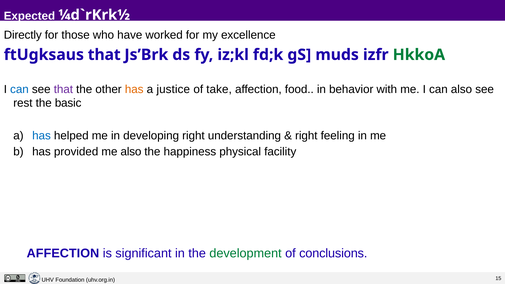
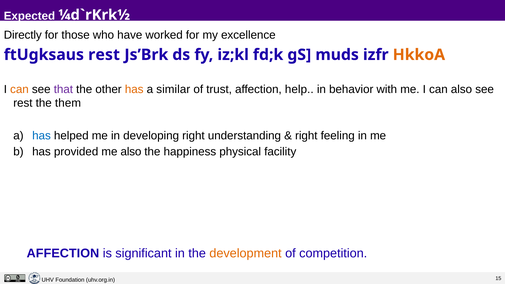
ftUgksaus that: that -> rest (104, 55)
HkkoA colour: green -> orange (419, 55)
can colour: blue -> orange (19, 89)
justice: justice -> similar (173, 89)
take: take -> trust (219, 89)
food: food -> help (299, 89)
basic: basic -> them (68, 103)
development colour: green -> orange (246, 253)
conclusions: conclusions -> competition (333, 253)
